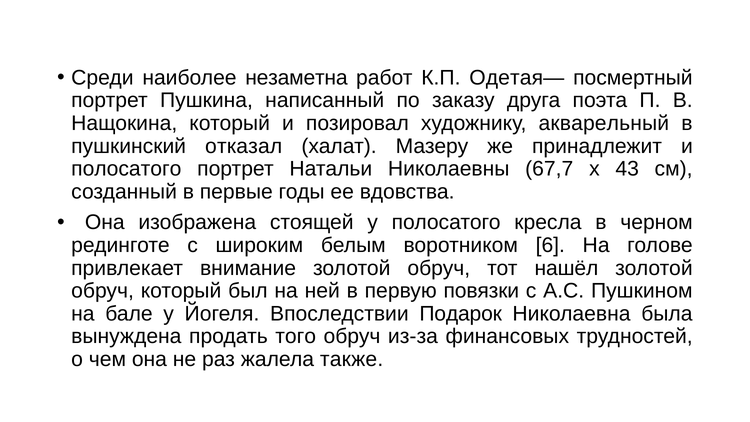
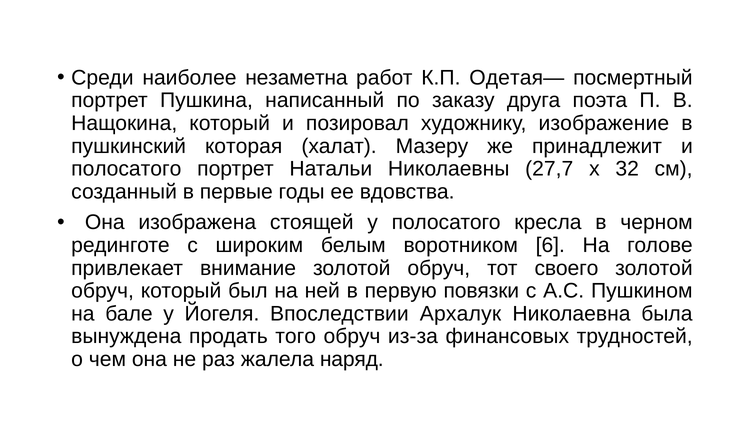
акварельный: акварельный -> изображение (604, 123)
отказал: отказал -> которая (244, 146)
67,7: 67,7 -> 27,7 (549, 169)
43: 43 -> 32 (627, 169)
нашёл: нашёл -> своего (566, 268)
Подарок: Подарок -> Архалук (460, 314)
также: также -> наряд (352, 359)
